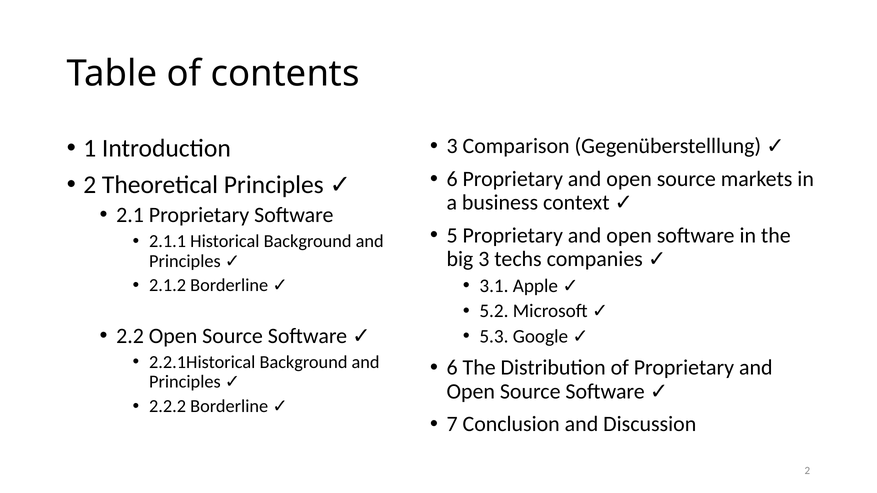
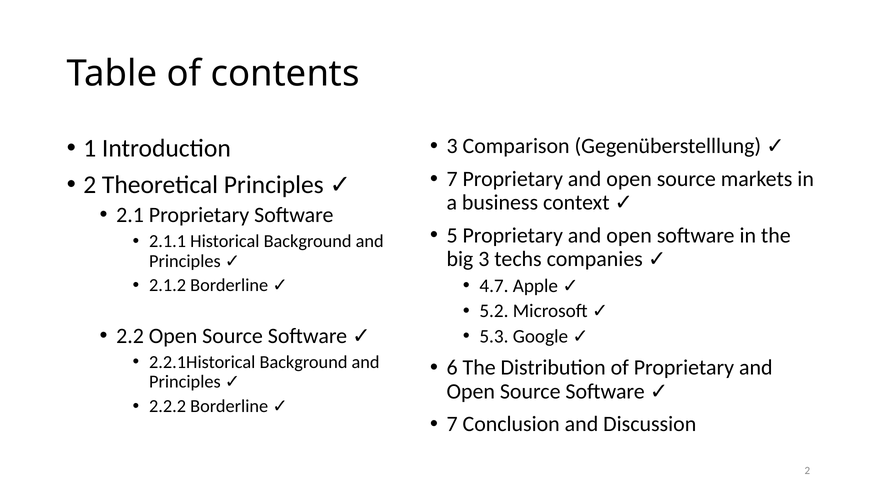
6: 6 -> 7 (452, 179)
3.1: 3.1 -> 4.7 (494, 286)
